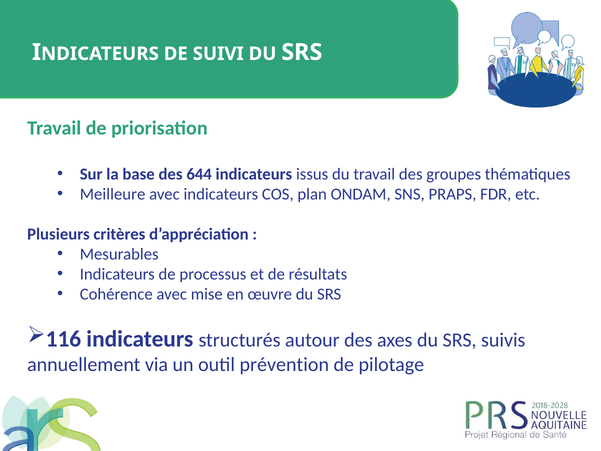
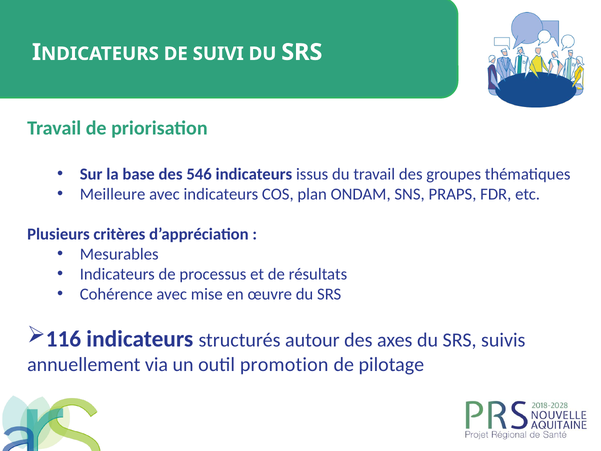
644: 644 -> 546 (199, 174)
prévention: prévention -> promotion (284, 365)
